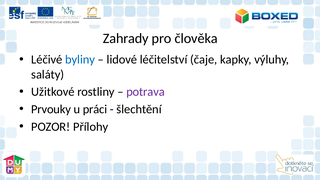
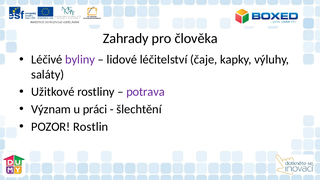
byliny colour: blue -> purple (80, 60)
Prvouky: Prvouky -> Význam (51, 109)
Přílohy: Přílohy -> Rostlin (91, 127)
